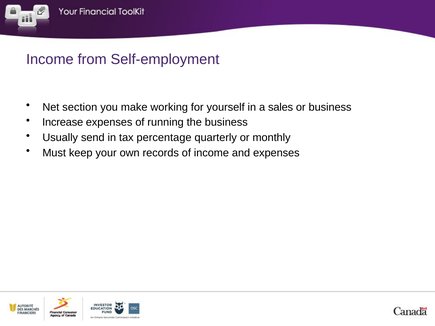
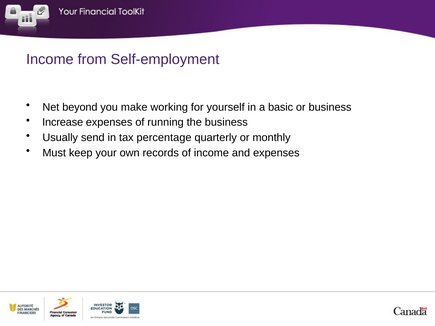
section: section -> beyond (80, 107)
sales: sales -> basic (281, 107)
